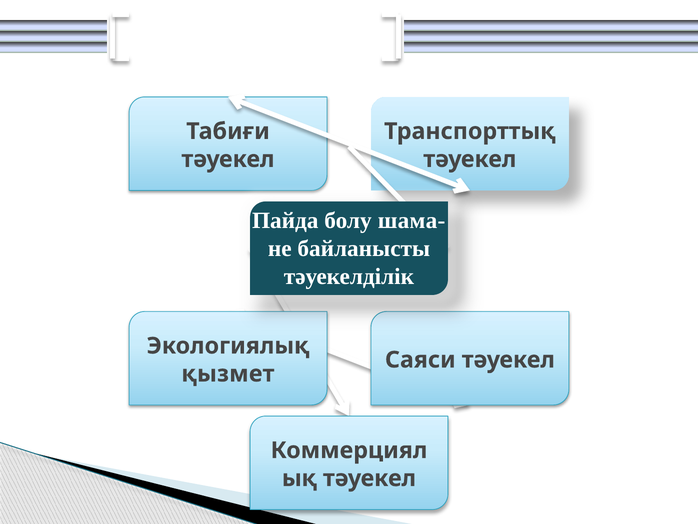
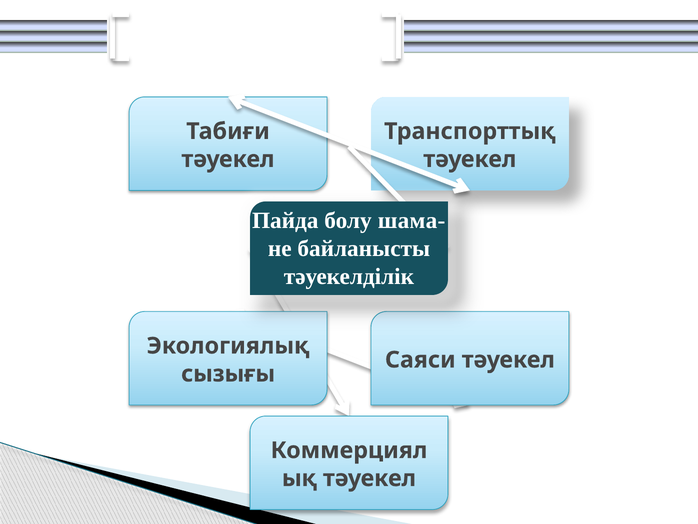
қызмет: қызмет -> сызығы (228, 373)
